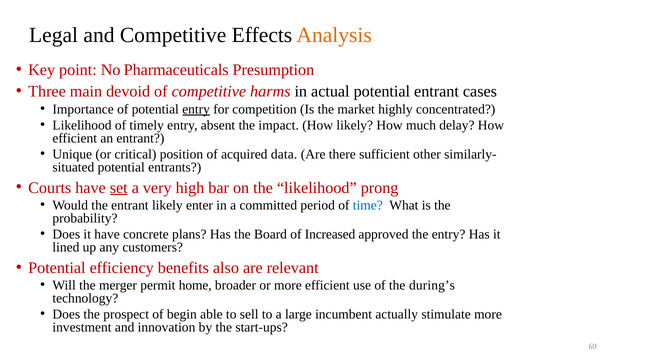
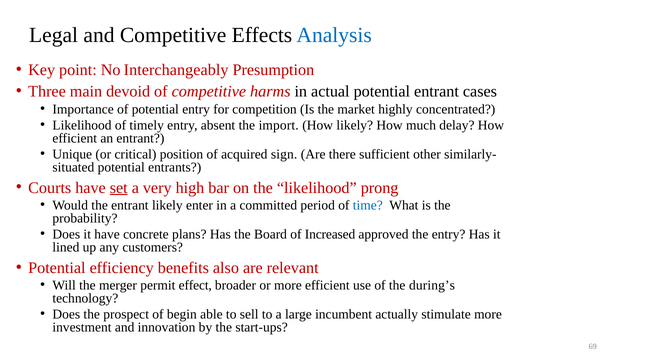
Analysis colour: orange -> blue (334, 35)
Pharmaceuticals: Pharmaceuticals -> Interchangeably (176, 70)
entry underline: present -> none (196, 109)
impact: impact -> import (279, 125)
data: data -> sign (284, 154)
home: home -> effect (195, 286)
